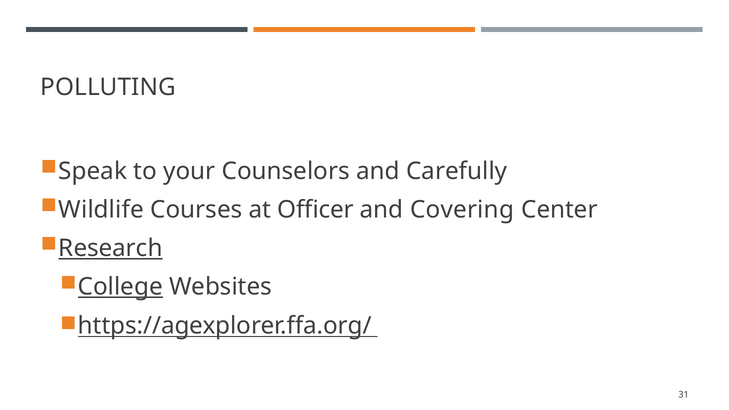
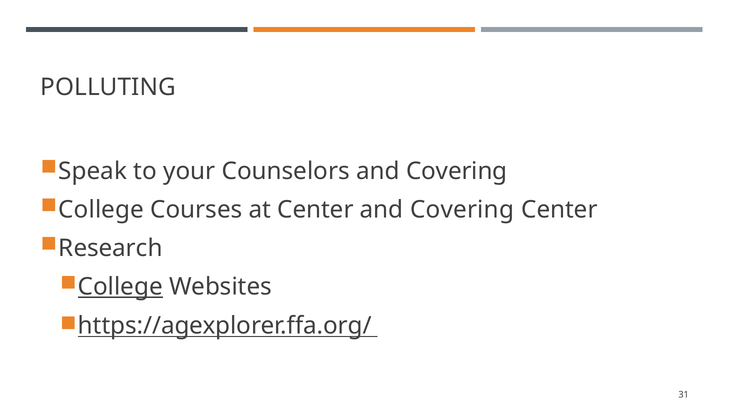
Counselors and Carefully: Carefully -> Covering (457, 171)
Wildlife: Wildlife -> College (101, 210)
at Officer: Officer -> Center (316, 210)
Research underline: present -> none (111, 248)
